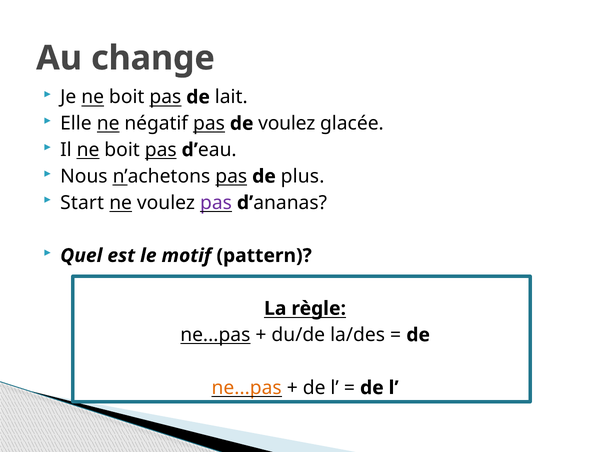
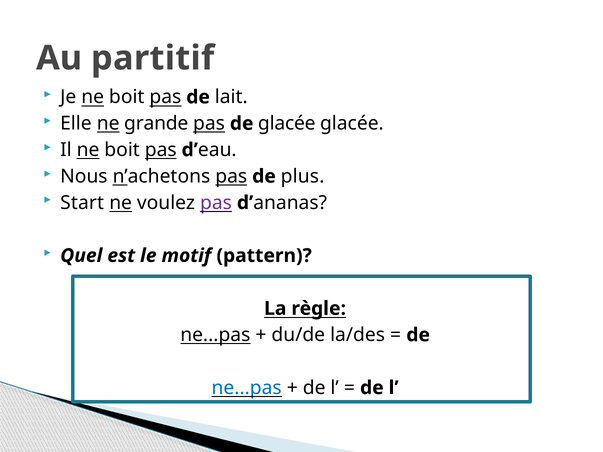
change: change -> partitif (153, 58)
négatif: négatif -> grande (156, 124)
de voulez: voulez -> glacée (287, 124)
ne...pas colour: orange -> blue (247, 388)
